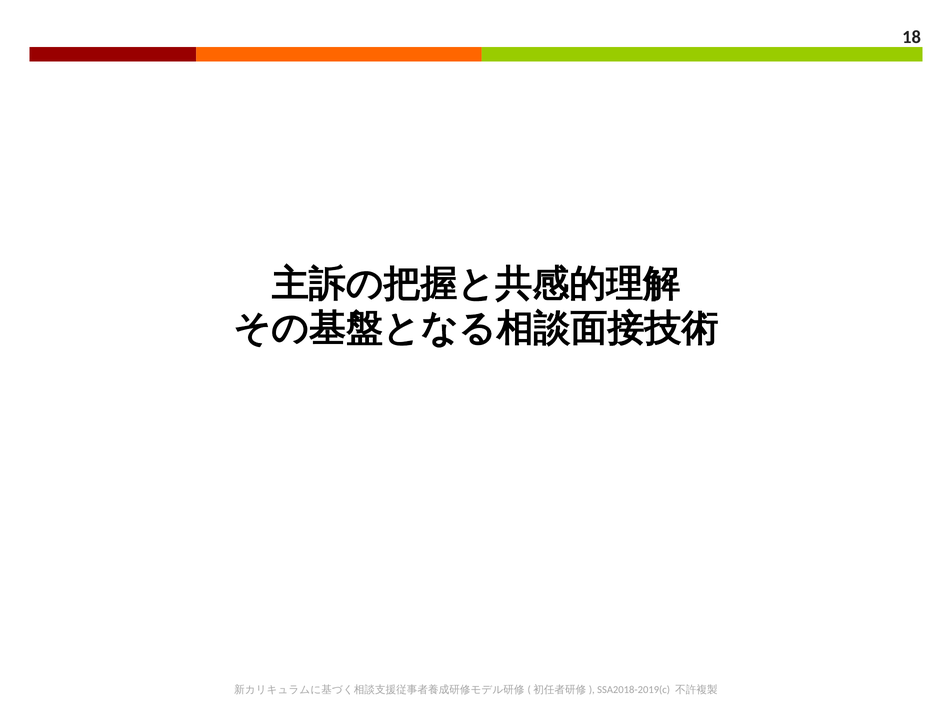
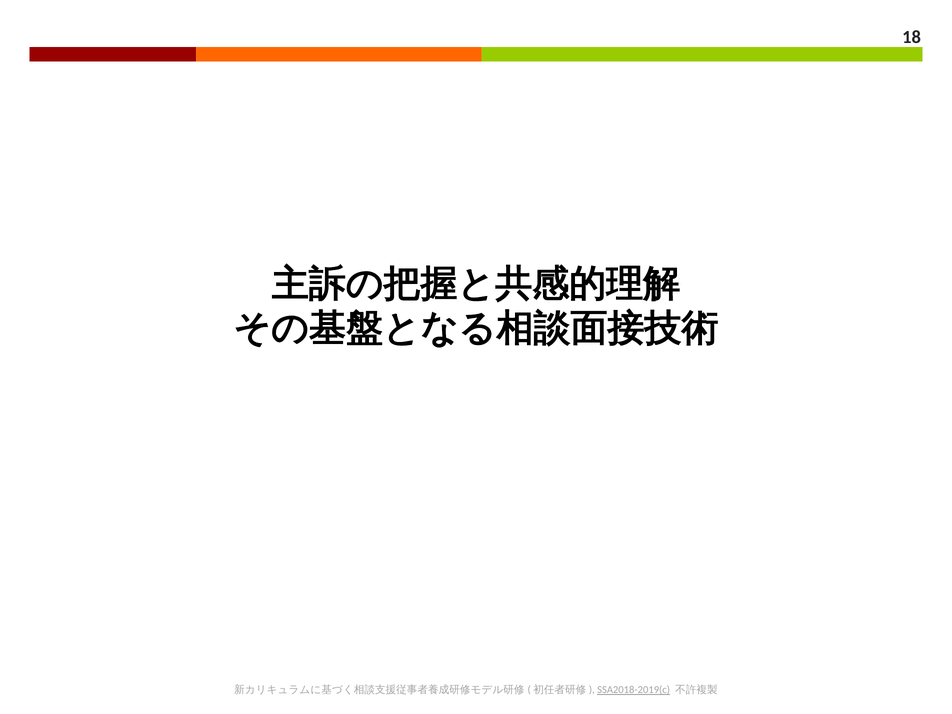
SSA2018-2019(c underline: none -> present (634, 690)
